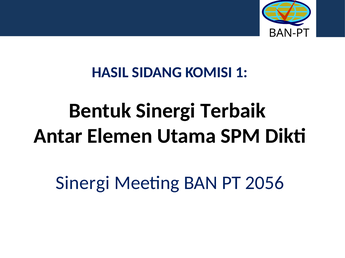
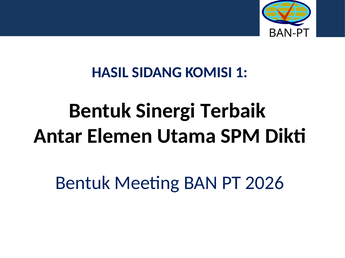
Sinergi: Sinergi -> Bentuk (83, 183)
2056: 2056 -> 2026 (265, 183)
